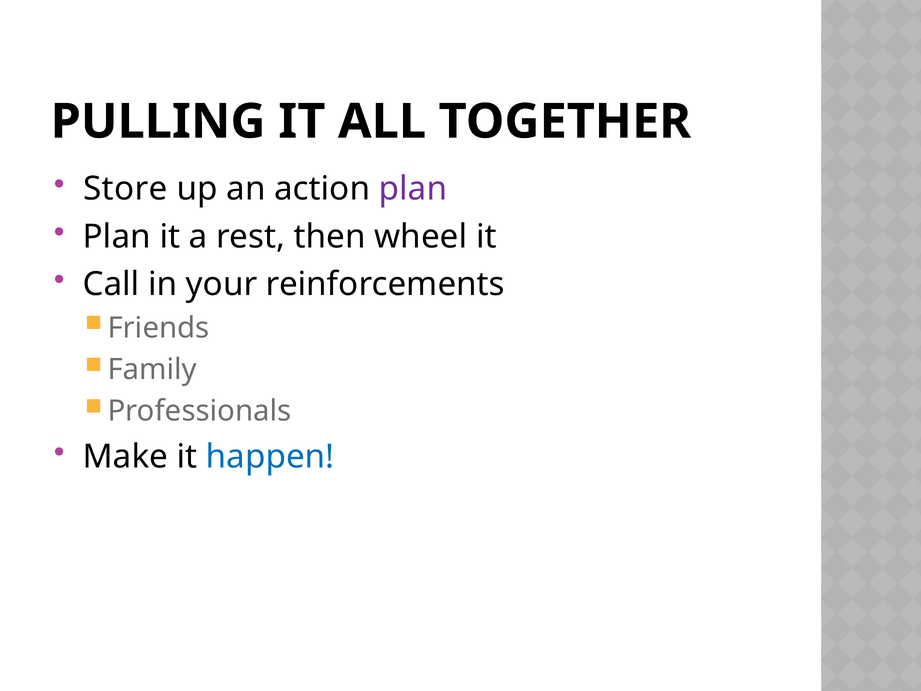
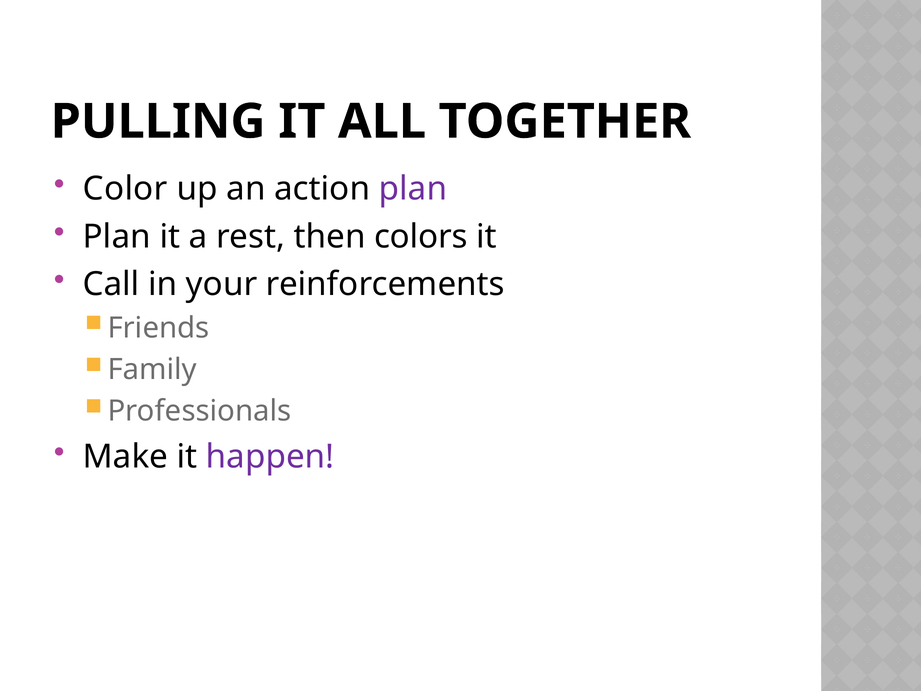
Store: Store -> Color (125, 189)
wheel: wheel -> colors (421, 237)
happen colour: blue -> purple (270, 457)
